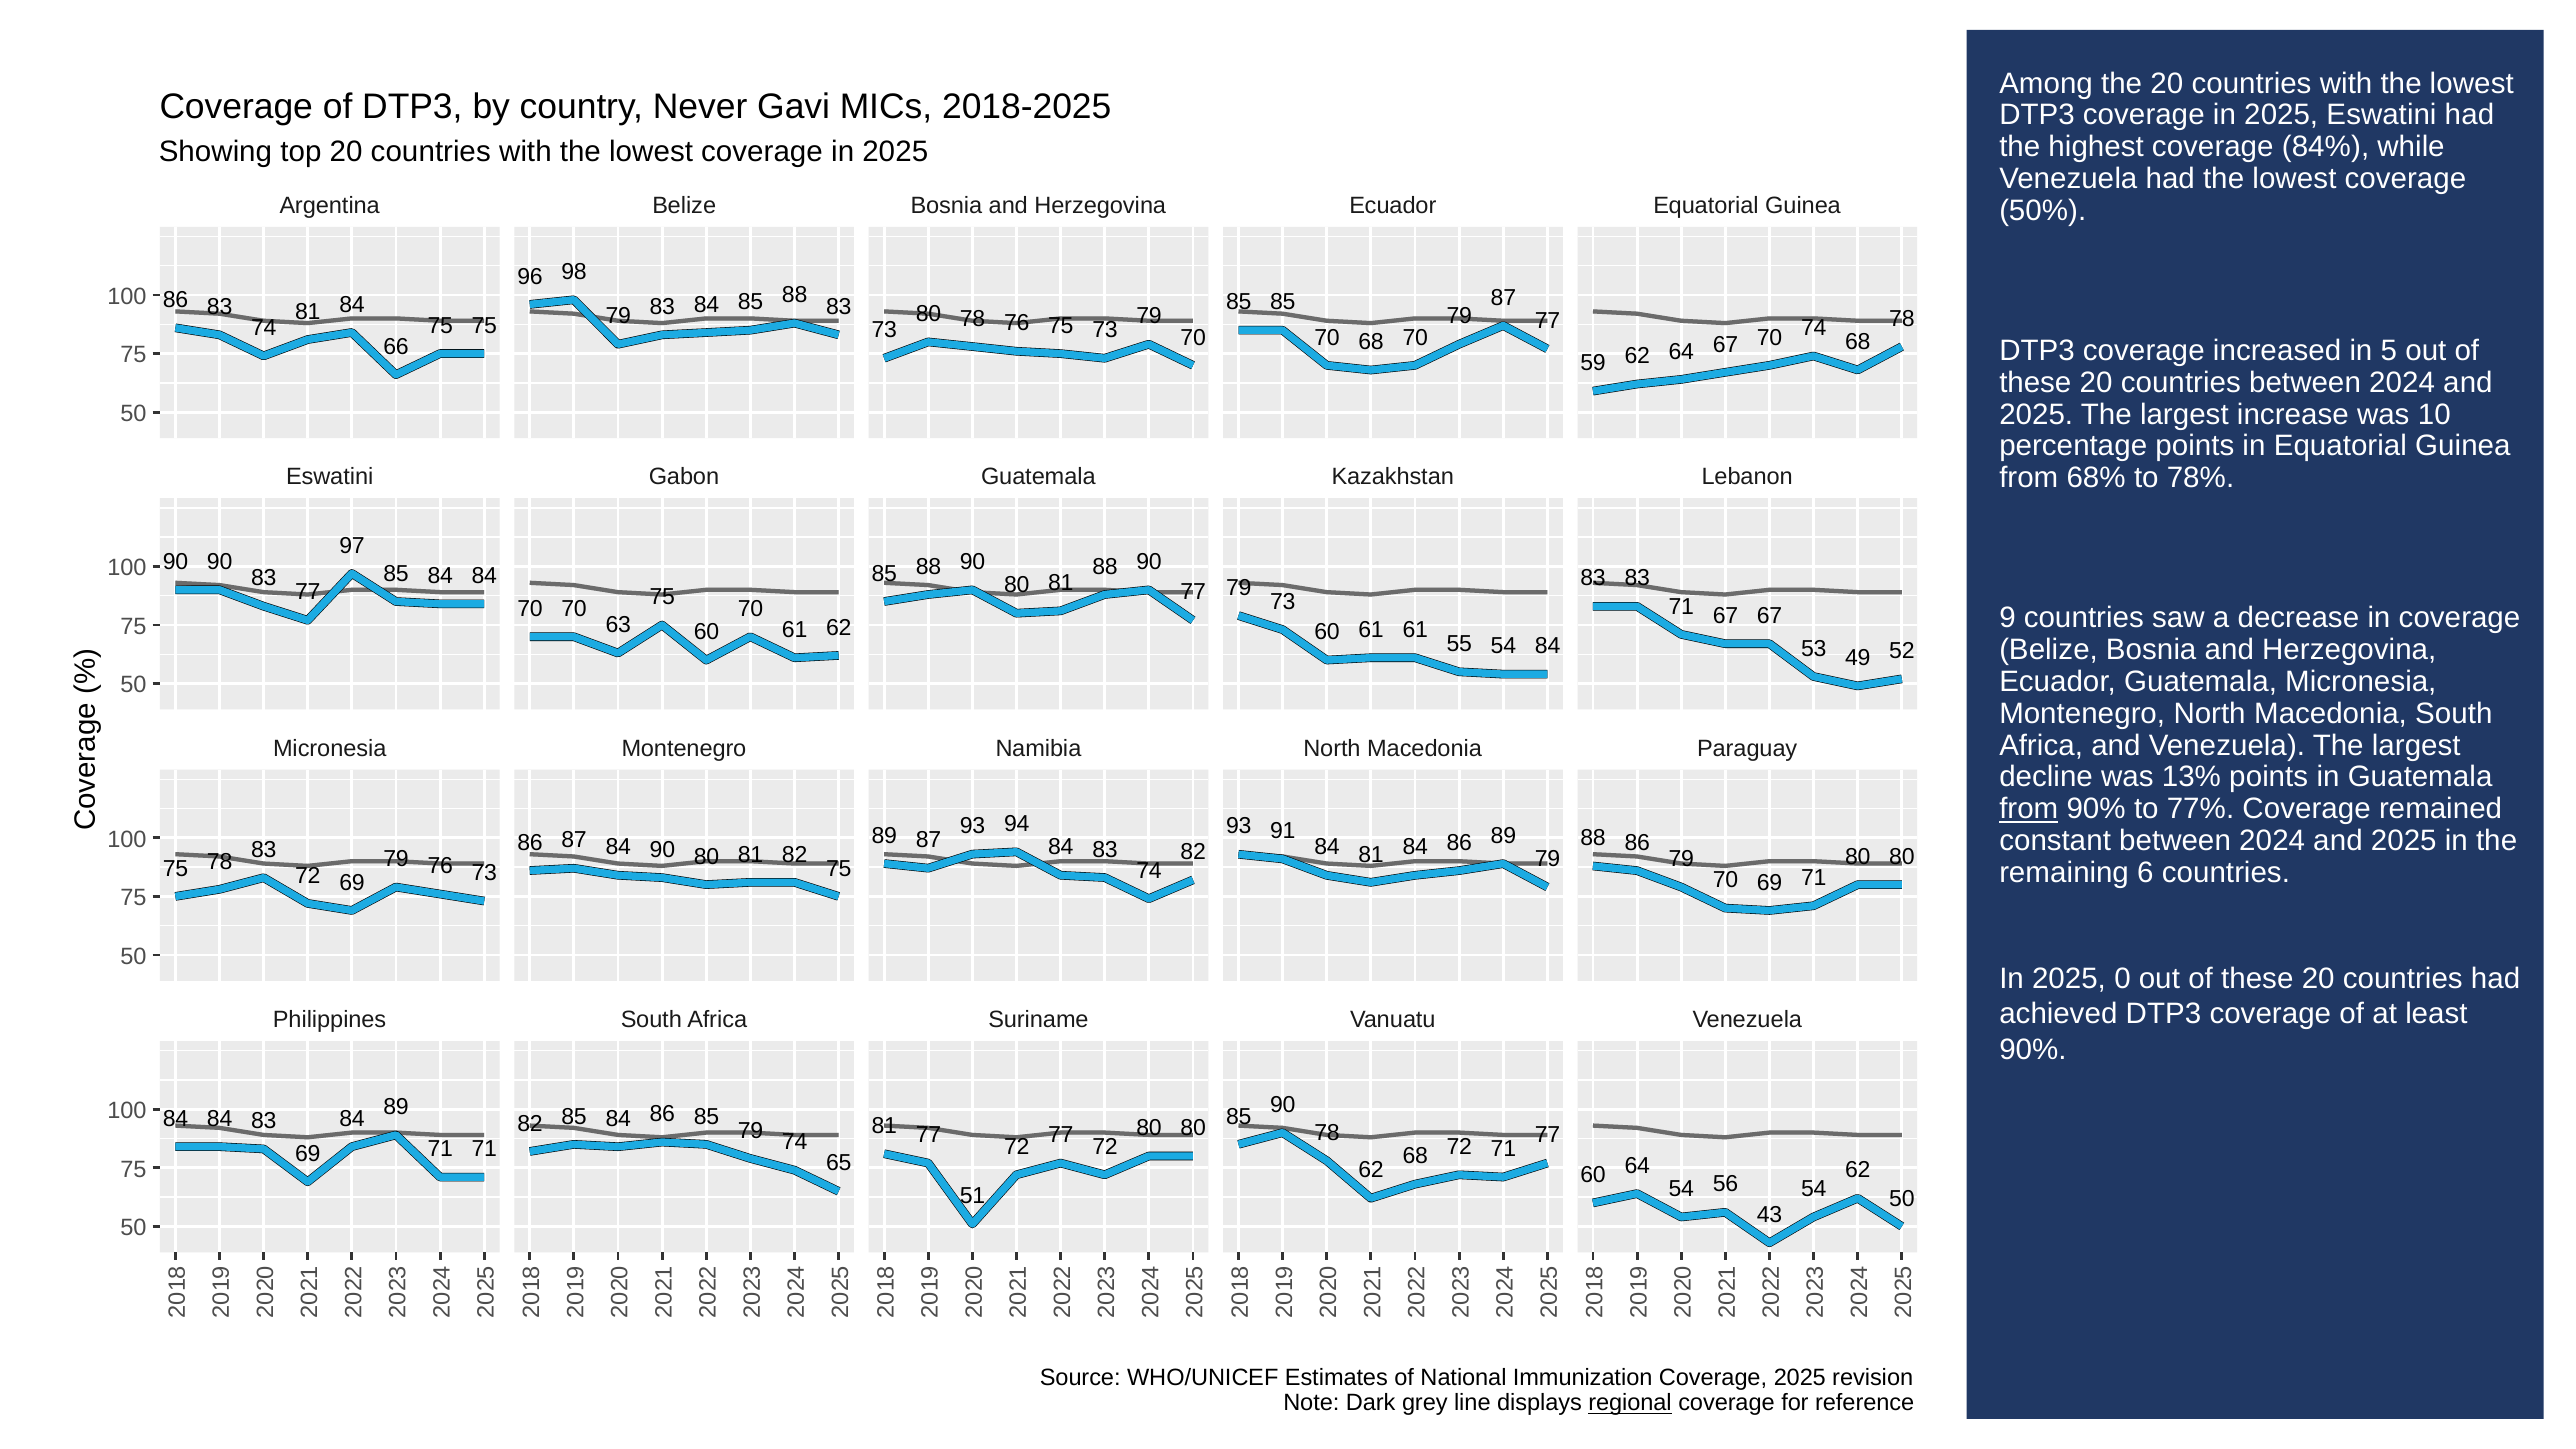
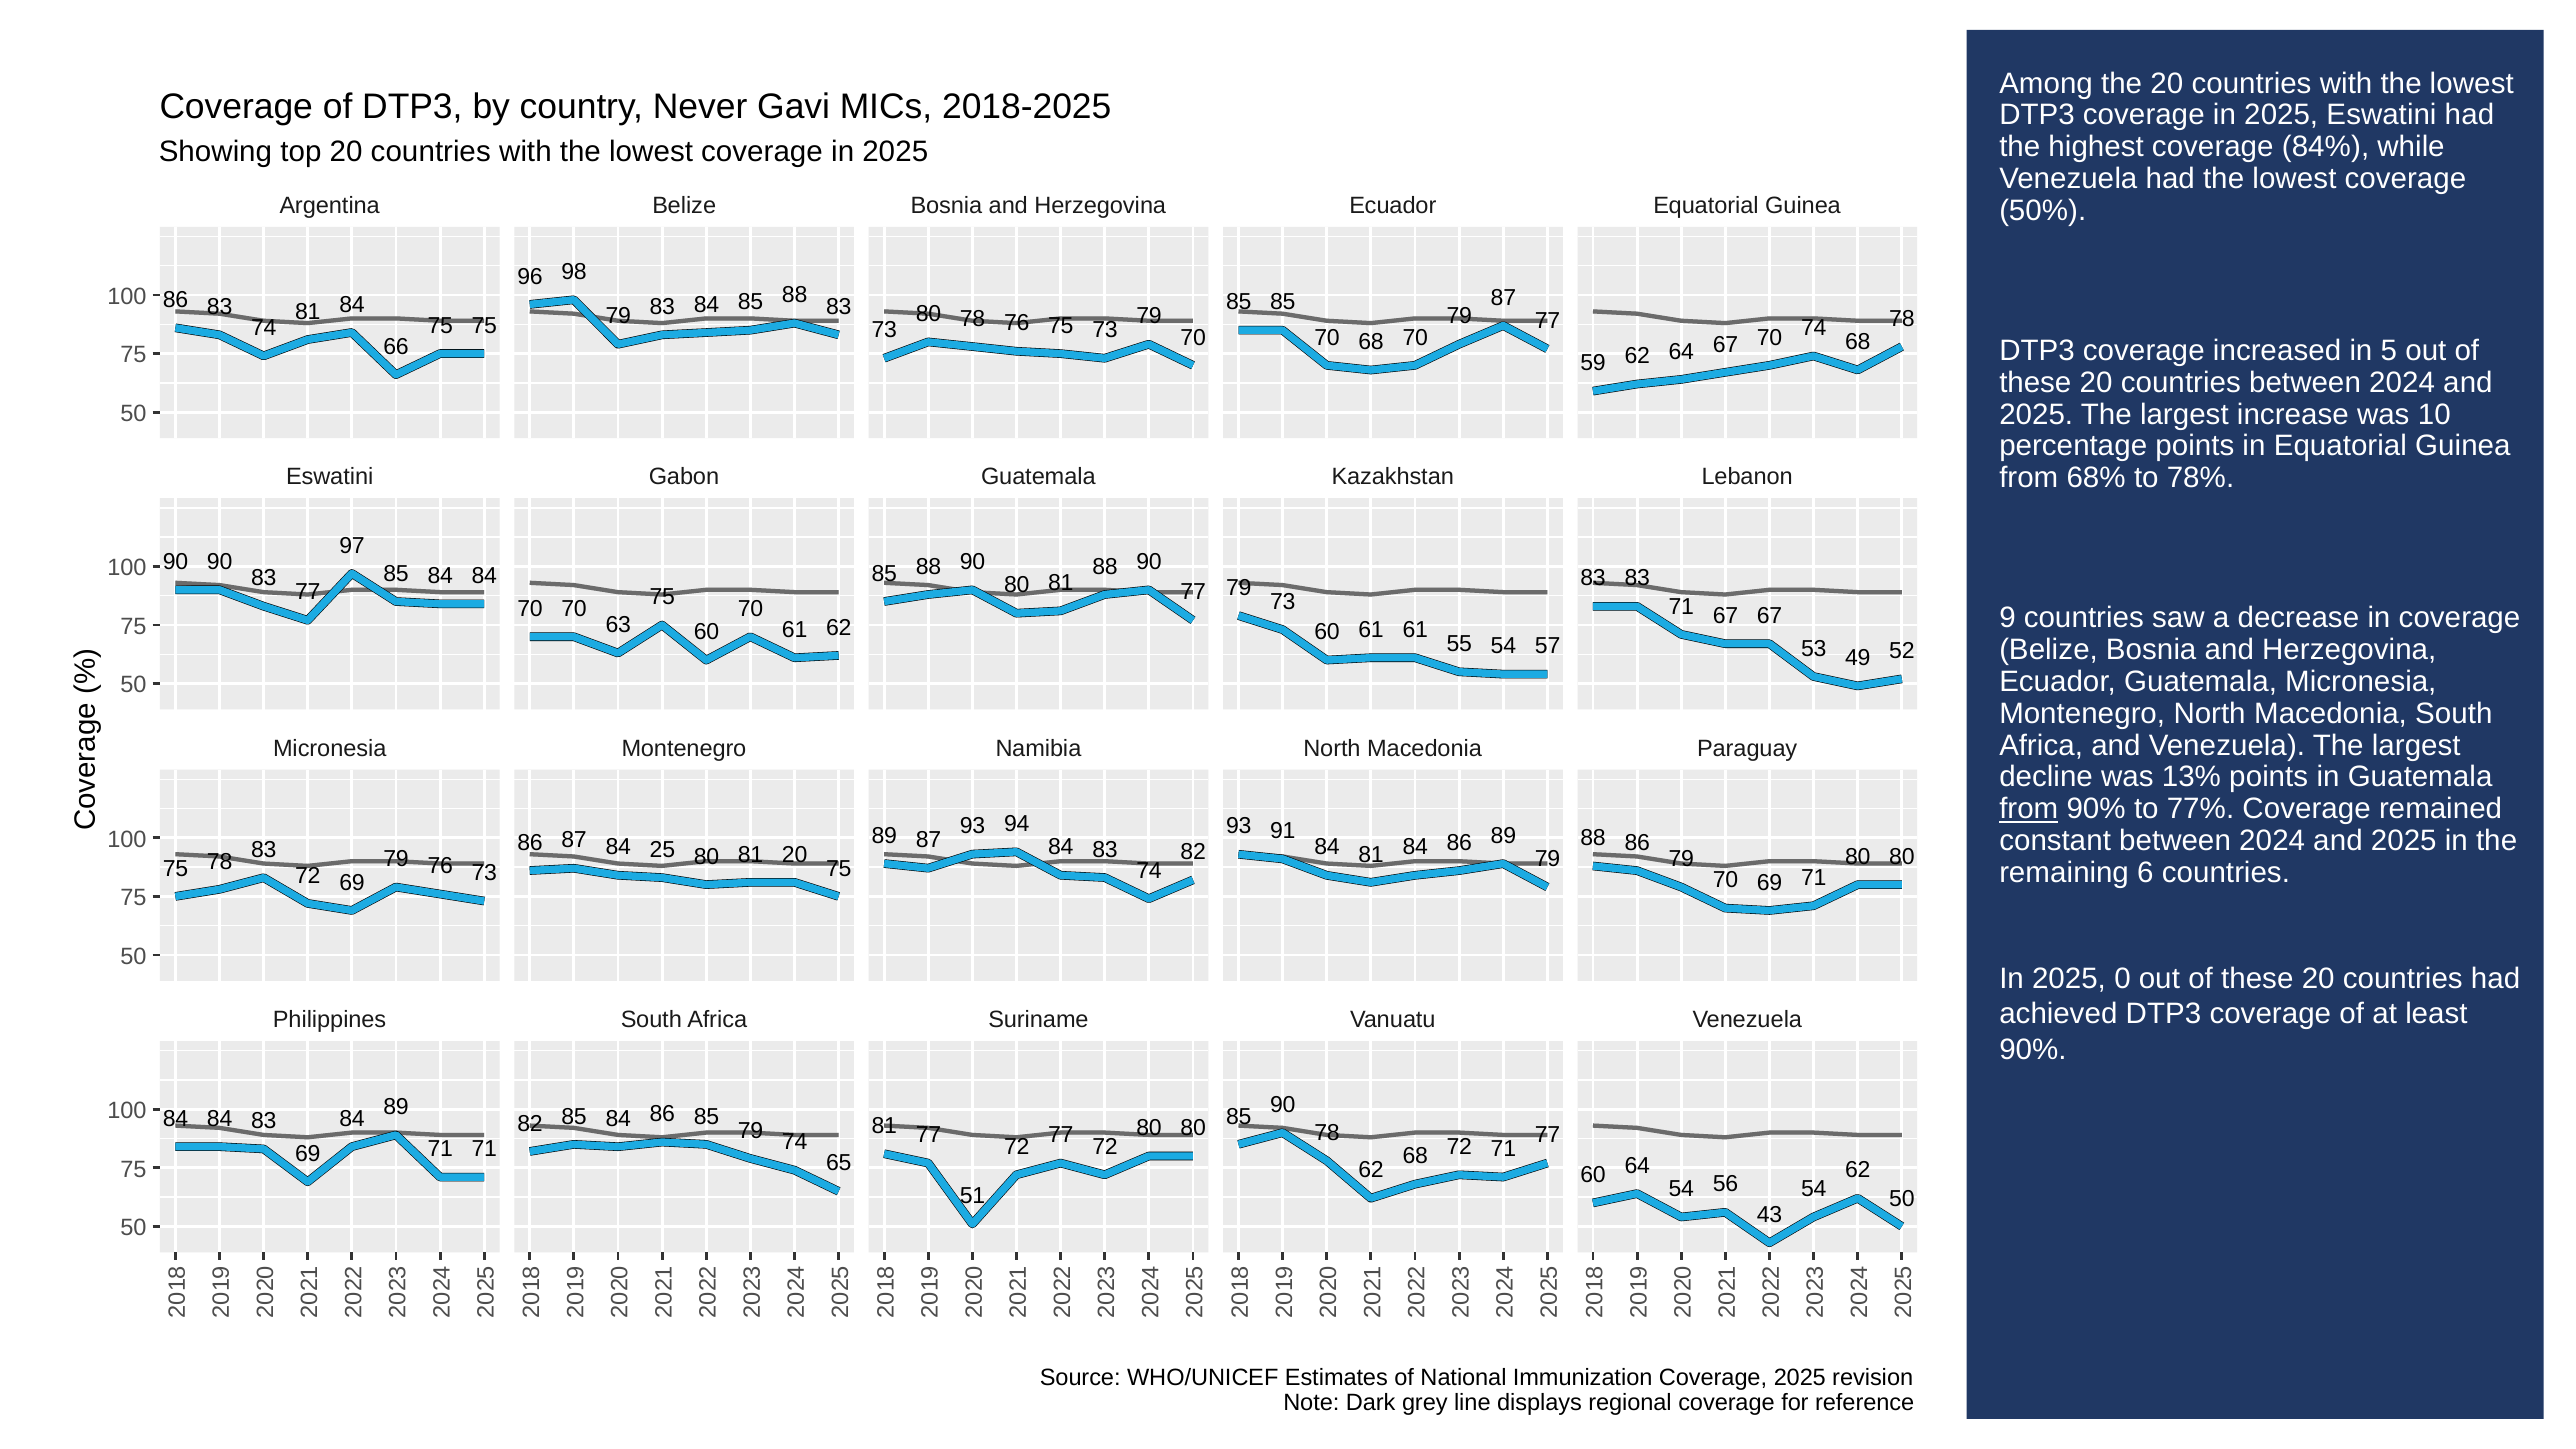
54 84: 84 -> 57 (1548, 646)
84 90: 90 -> 25 (662, 850)
81 82: 82 -> 20 (795, 854)
regional underline: present -> none (1630, 1403)
